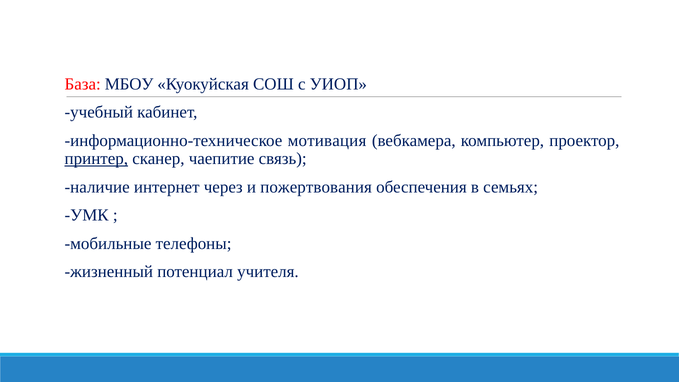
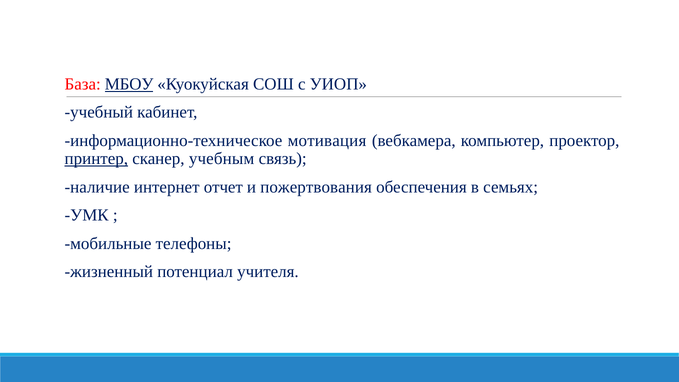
МБОУ underline: none -> present (129, 84)
чаепитие: чаепитие -> учебным (222, 159)
через: через -> отчет (223, 187)
